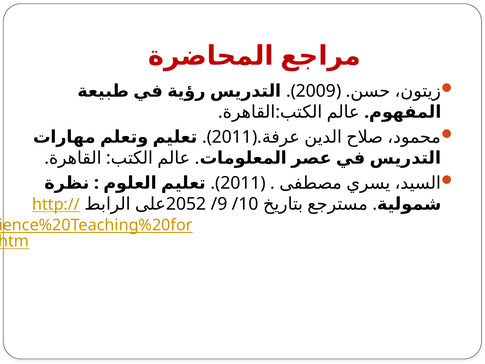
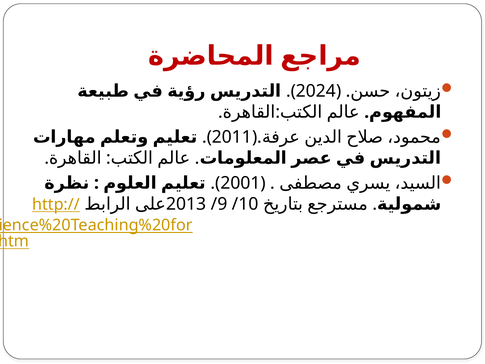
2009: 2009 -> 2024 (316, 91)
2011: 2011 -> 2001 (240, 183)
2052: 2052 -> 2013 (186, 204)
